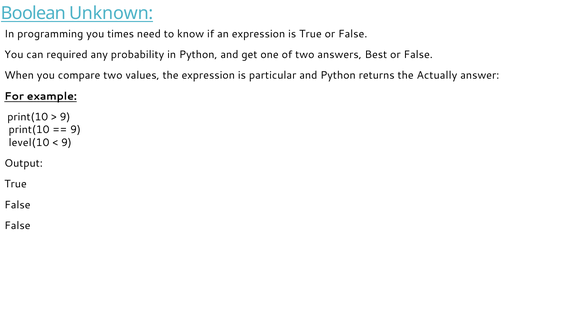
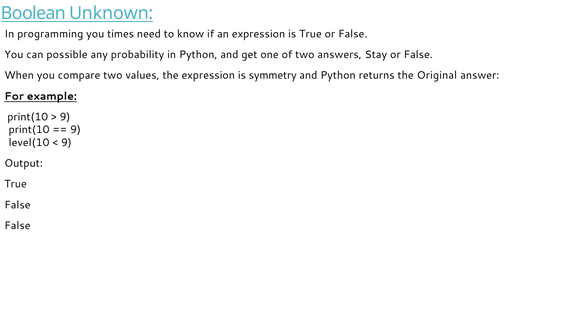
required: required -> possible (67, 55)
Best: Best -> Stay (376, 55)
particular: particular -> symmetry (273, 75)
Actually: Actually -> Original (437, 75)
